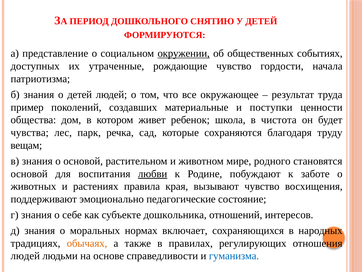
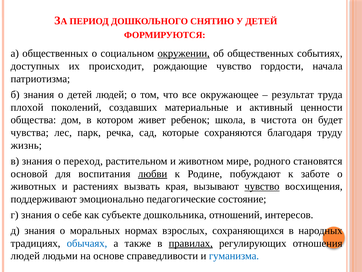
а представление: представление -> общественных (55, 53)
утраченные: утраченные -> происходит (116, 66)
пример: пример -> плохой (27, 107)
поступки: поступки -> активный (271, 107)
вещам: вещам -> жизнь (26, 145)
о основой: основой -> переход (83, 161)
правила: правила -> вызвать (142, 186)
чувство underline: none -> present (262, 186)
включает: включает -> взрослых (185, 230)
обычаях colour: orange -> blue (87, 243)
правилах underline: none -> present (191, 243)
